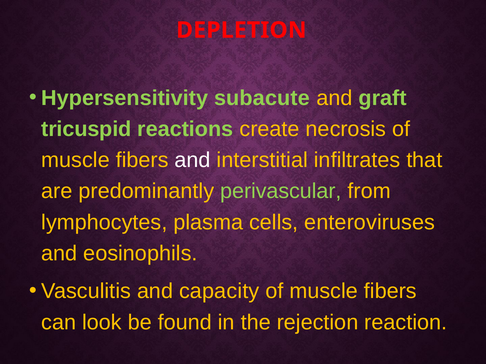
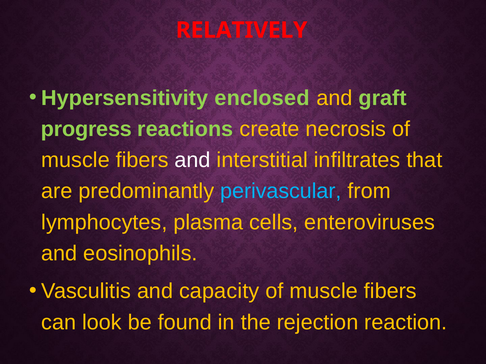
DEPLETION: DEPLETION -> RELATIVELY (242, 30)
subacute: subacute -> enclosed (262, 98)
tricuspid: tricuspid -> progress (86, 129)
perivascular colour: light green -> light blue (281, 191)
